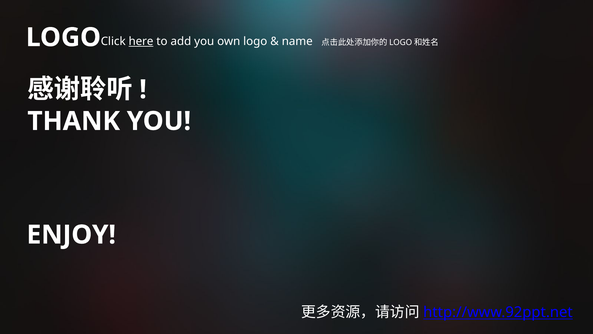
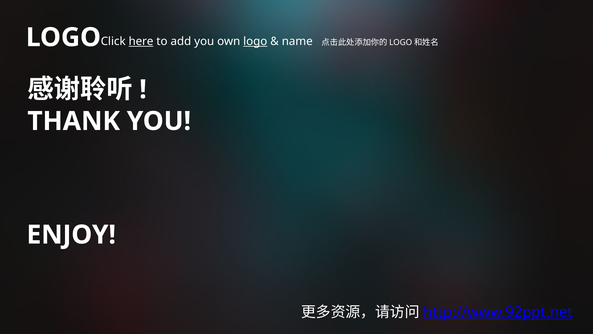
logo underline: none -> present (255, 41)
